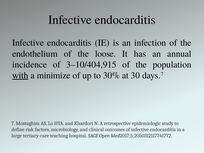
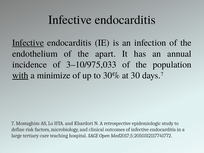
Infective underline: none -> present (28, 43)
loose: loose -> apart (105, 54)
3–10/404,915: 3–10/404,915 -> 3–10/975,033 (91, 65)
